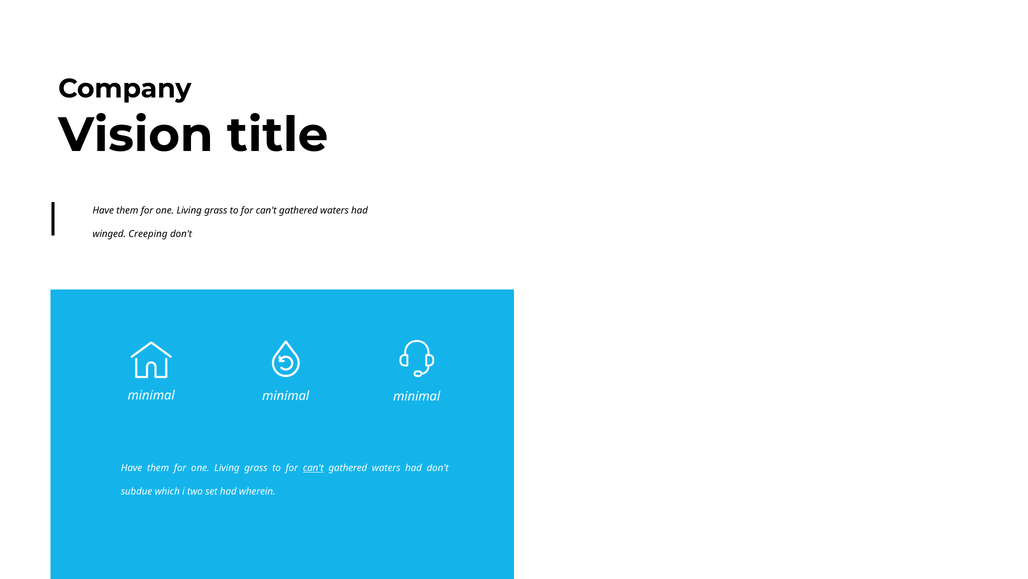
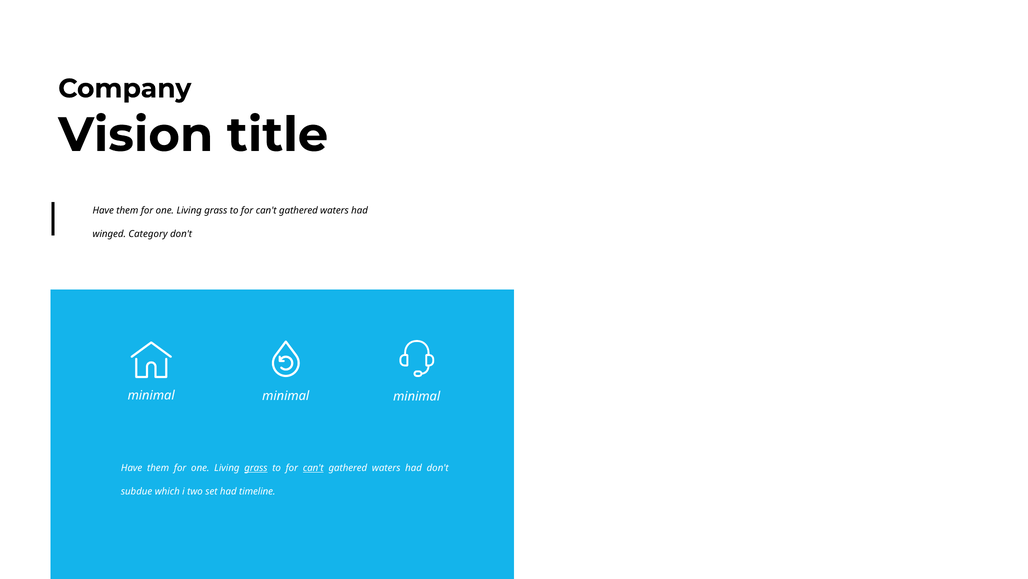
Creeping: Creeping -> Category (148, 234)
grass underline: none -> present (256, 467)
wherein: wherein -> timeline (257, 491)
